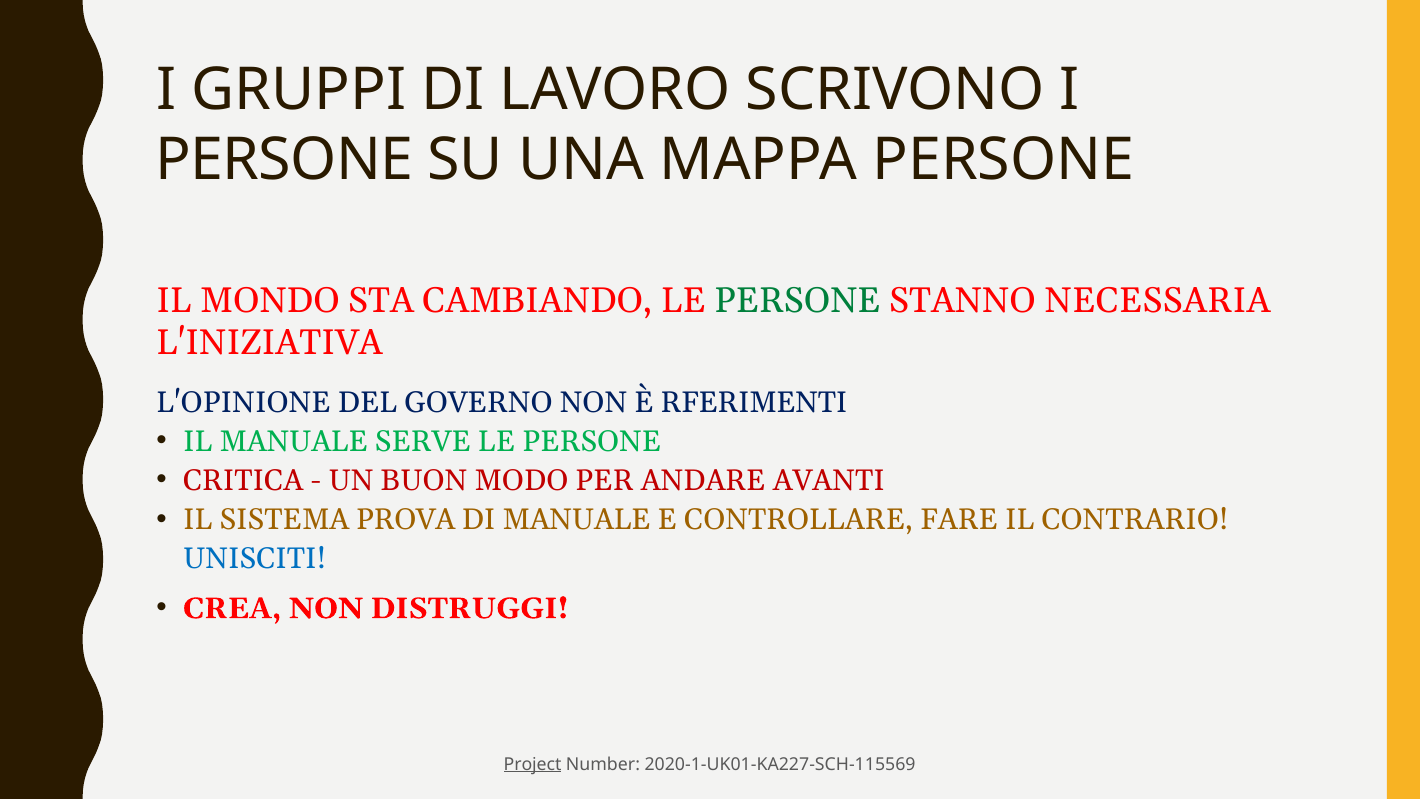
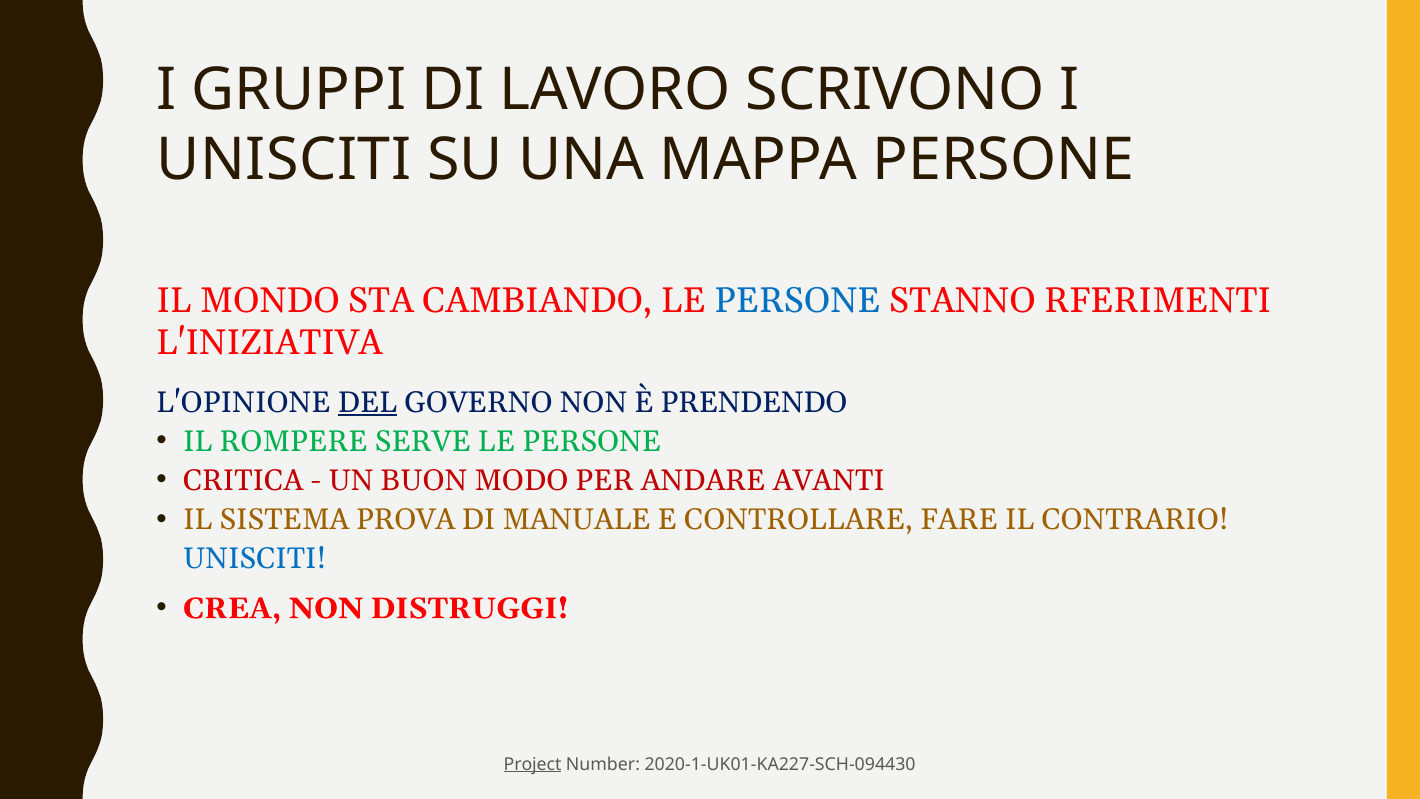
PERSONE: PERSONE -> UNISCITI (284, 160)
PERSONE colour: green -> blue (797, 300)
NECESSARIA: NECESSARIA -> RFERIMENTI (1158, 300)
DEL underline: none -> present (368, 403)
RFERIMENTI: RFERIMENTI -> PRENDENDO (754, 403)
IL MANUALE: MANUALE -> ROMPERE (294, 442)
2020-1-UK01-KA227-SCH-115569: 2020-1-UK01-KA227-SCH-115569 -> 2020-1-UK01-KA227-SCH-094430 (780, 764)
